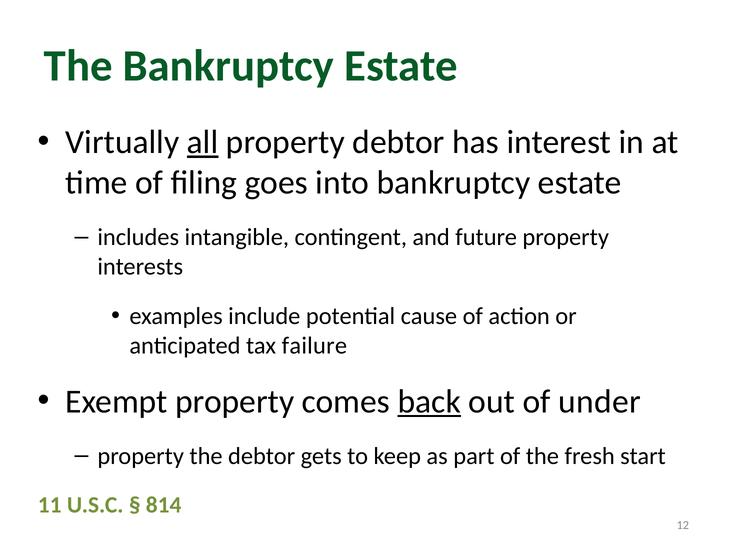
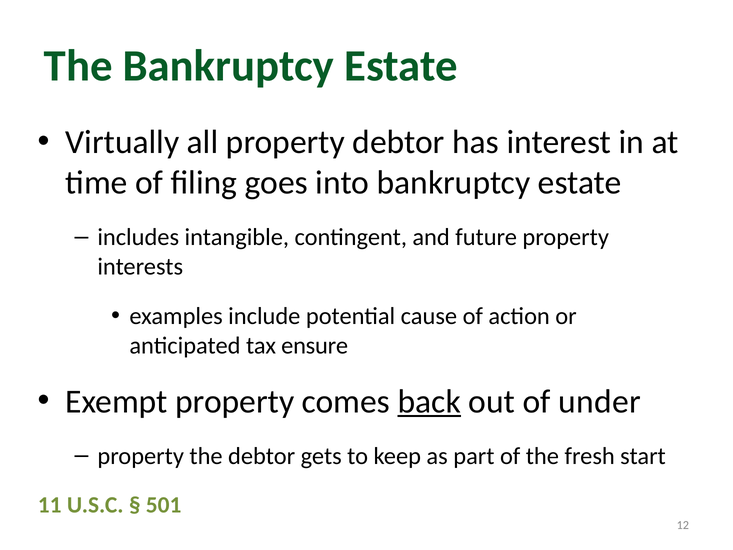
all underline: present -> none (203, 142)
failure: failure -> ensure (315, 345)
814: 814 -> 501 (164, 505)
